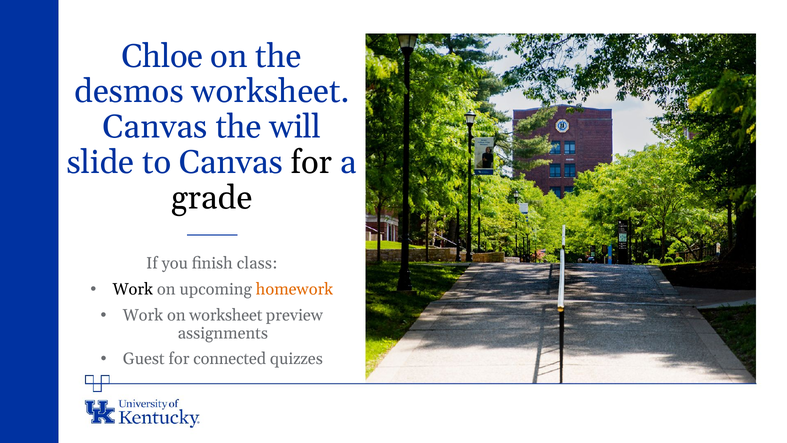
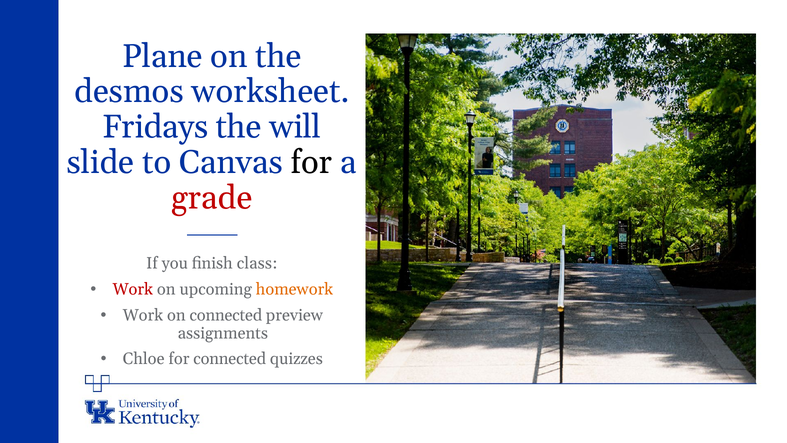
Chloe: Chloe -> Plane (162, 56)
Canvas: Canvas -> Fridays (155, 127)
grade colour: black -> red (212, 198)
Work colour: black -> red (133, 289)
on worksheet: worksheet -> connected (226, 315)
Guest: Guest -> Chloe (144, 359)
